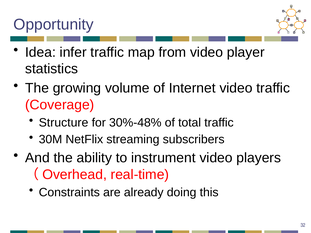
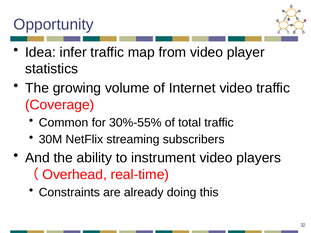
Structure: Structure -> Common (64, 123)
30%-48%: 30%-48% -> 30%-55% (135, 123)
